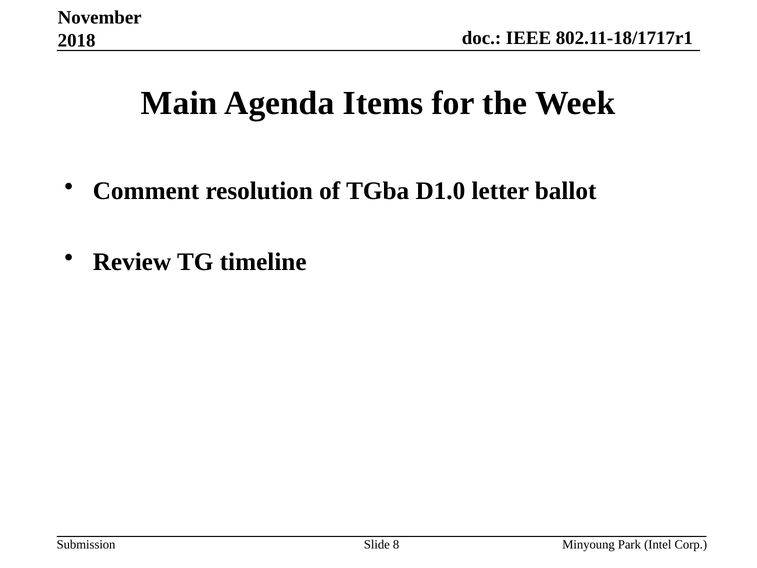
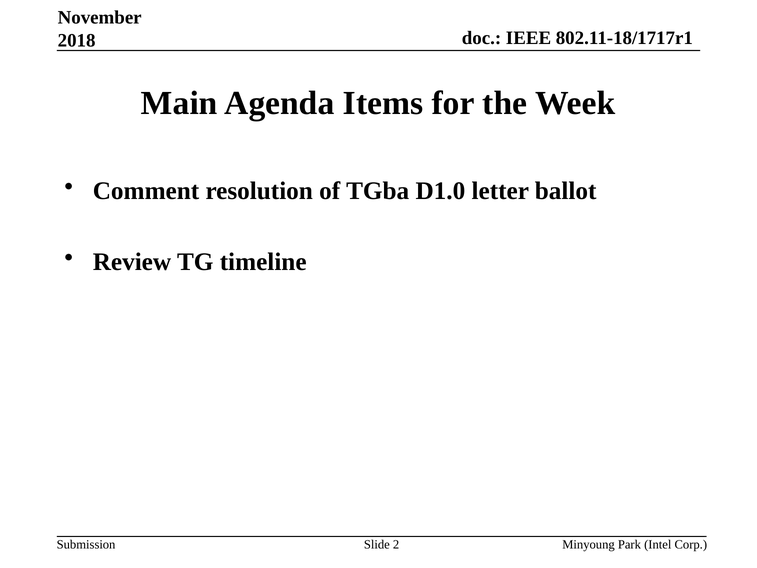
8: 8 -> 2 (396, 545)
